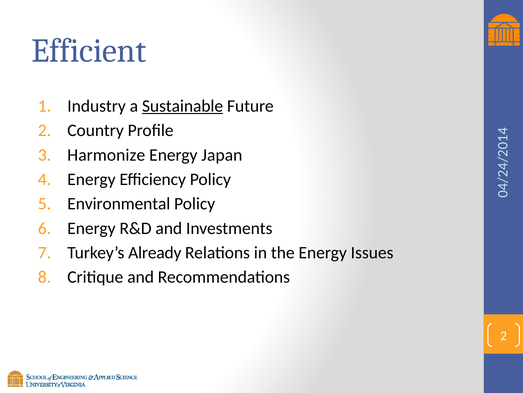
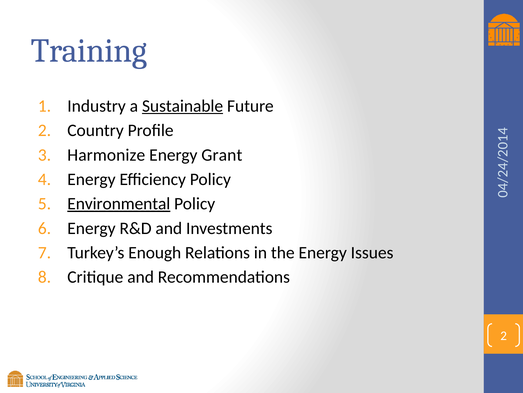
Efficient: Efficient -> Training (89, 51)
Japan: Japan -> Grant (222, 155)
Environmental underline: none -> present (119, 203)
Already: Already -> Enough (155, 252)
